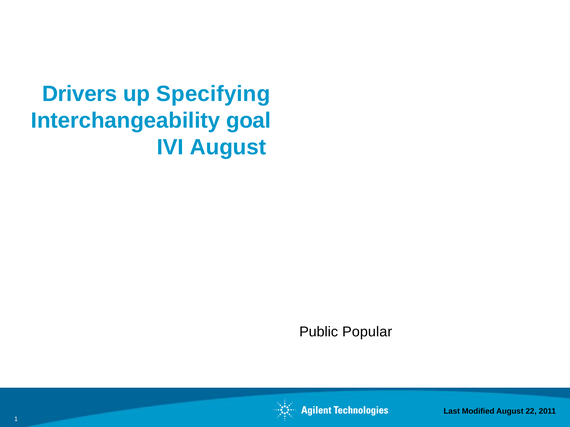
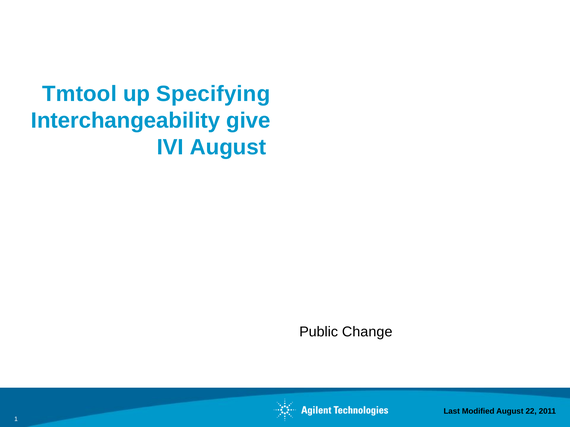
Drivers: Drivers -> Tmtool (79, 94)
goal: goal -> give (248, 121)
Popular: Popular -> Change (367, 332)
